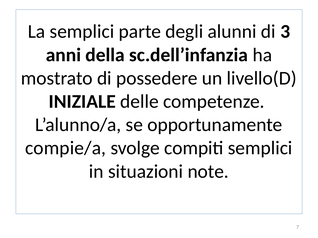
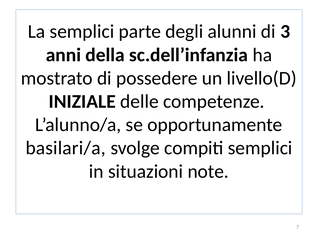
compie/a: compie/a -> basilari/a (66, 148)
